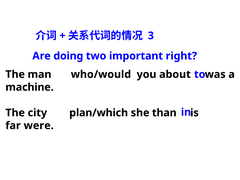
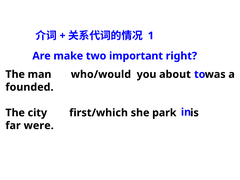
3: 3 -> 1 (151, 36)
doing: doing -> make (68, 56)
machine: machine -> founded (29, 87)
plan/which: plan/which -> first/which (99, 113)
than: than -> park (164, 113)
